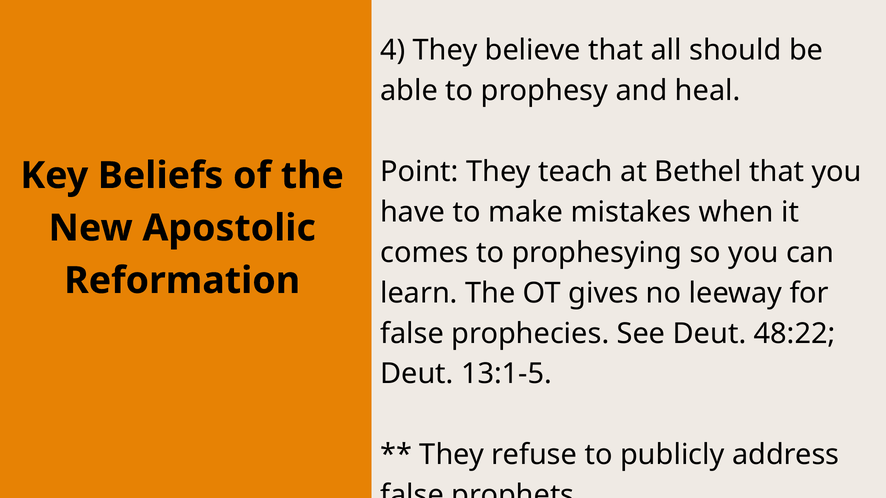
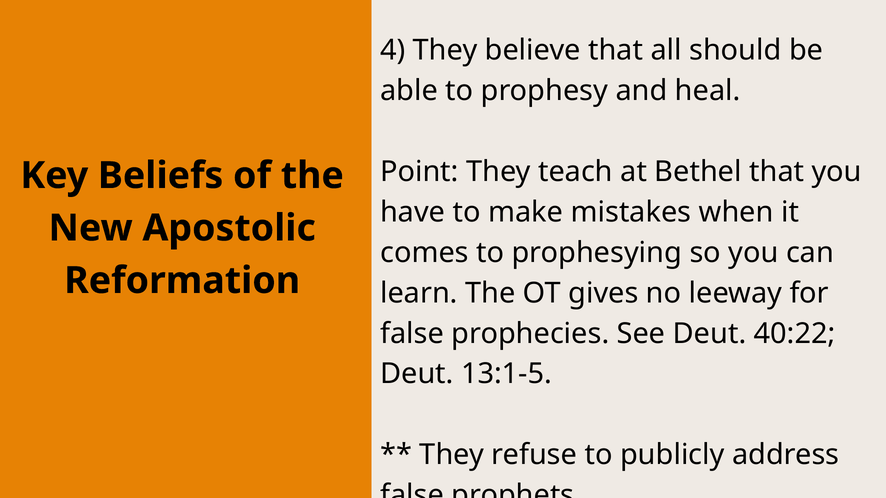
48:22: 48:22 -> 40:22 (795, 334)
